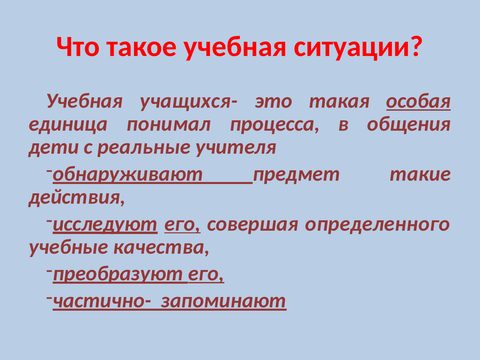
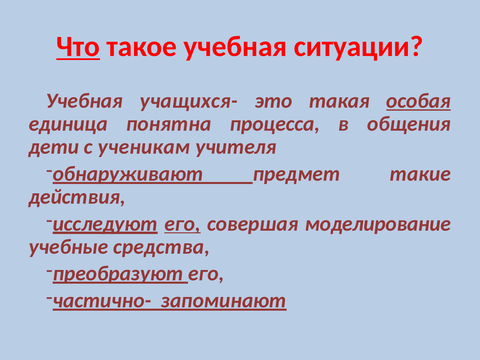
Что underline: none -> present (78, 46)
понимал: понимал -> понятна (169, 124)
реальные: реальные -> ученикам (144, 147)
определенного: определенного -> моделирование (378, 224)
качества: качества -> средства (161, 247)
его underline: present -> none (206, 274)
